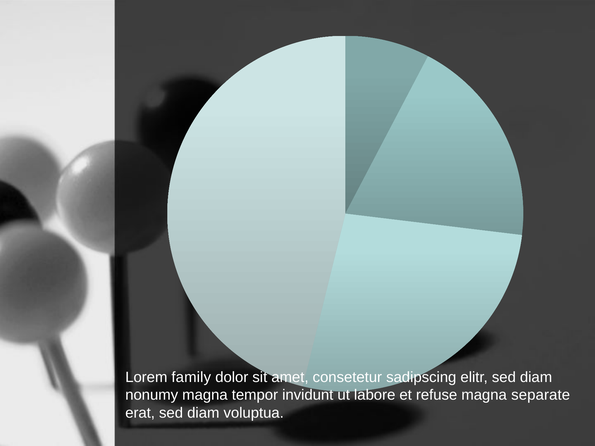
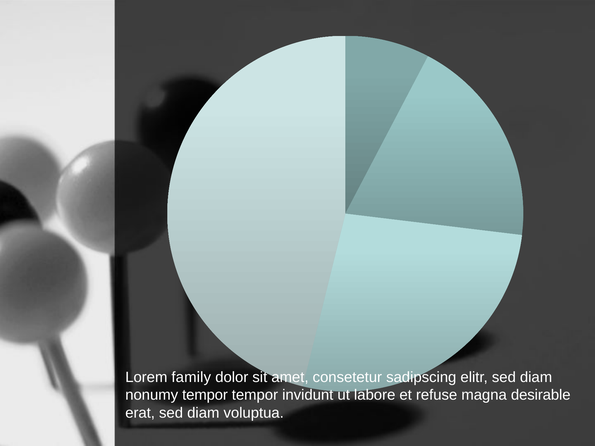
nonumy magna: magna -> tempor (205, 395)
separate: separate -> desirable (541, 395)
